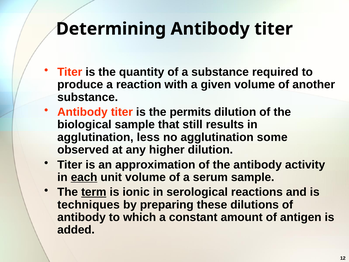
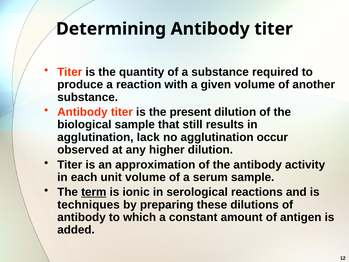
permits: permits -> present (190, 112)
less: less -> lack (148, 137)
some: some -> occur (272, 137)
each underline: present -> none (84, 177)
